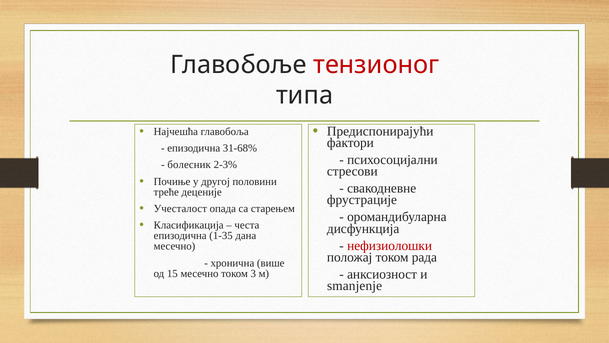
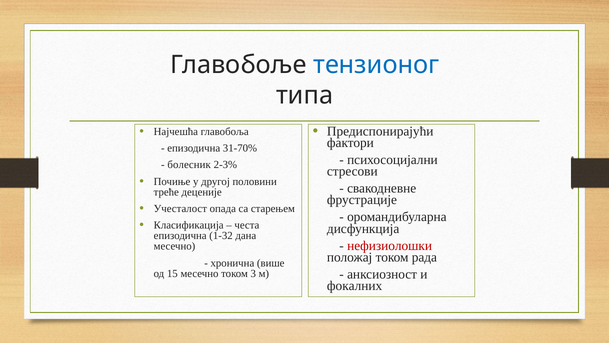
тензионог colour: red -> blue (376, 65)
31-68%: 31-68% -> 31-70% (240, 148)
1-35: 1-35 -> 1-32 (221, 236)
smanjenje: smanjenje -> фокалних (355, 285)
